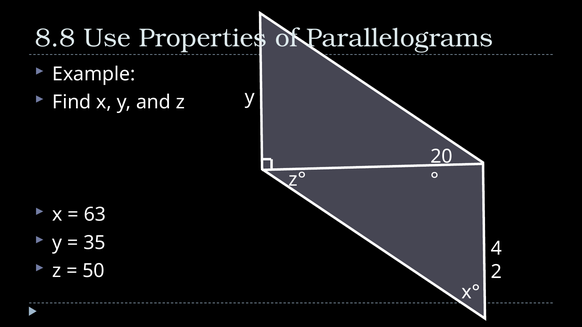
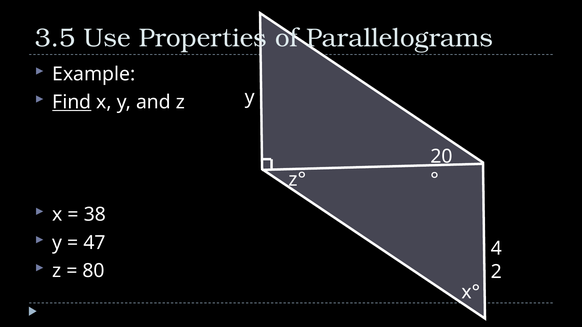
8.8: 8.8 -> 3.5 (55, 38)
Find underline: none -> present (72, 102)
63: 63 -> 38 (95, 215)
35: 35 -> 47 (94, 243)
50: 50 -> 80 (94, 271)
